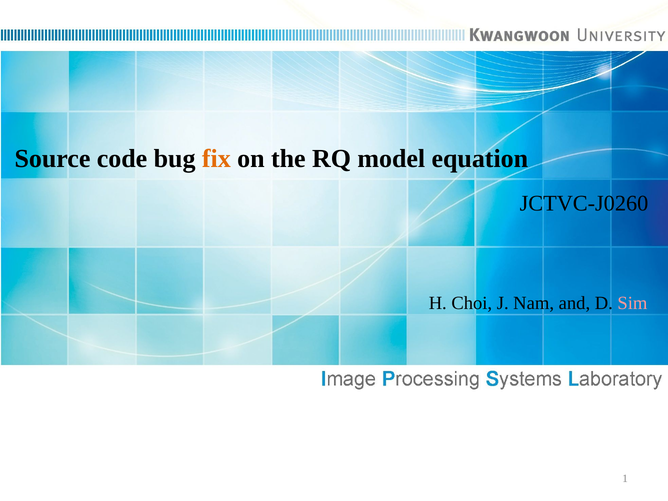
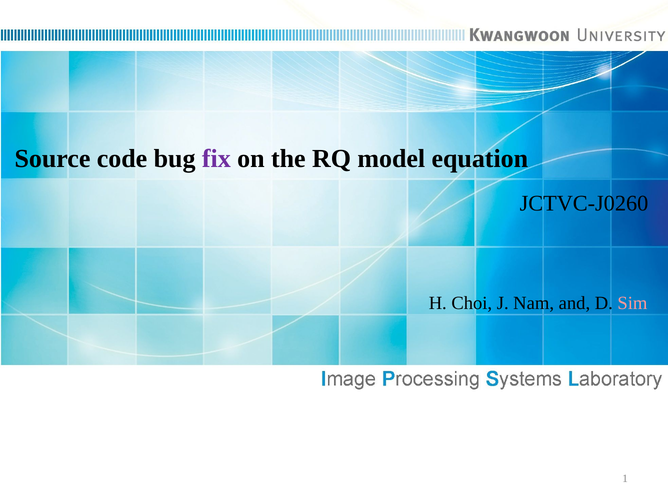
fix colour: orange -> purple (216, 159)
